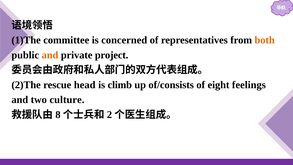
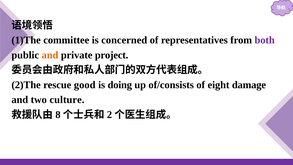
both colour: orange -> purple (265, 40)
head: head -> good (85, 85)
climb: climb -> doing (120, 85)
feelings: feelings -> damage (249, 85)
